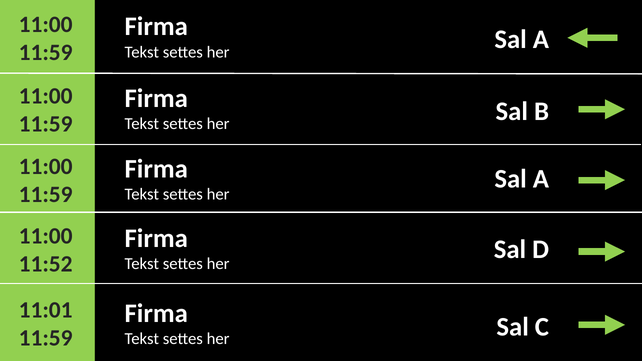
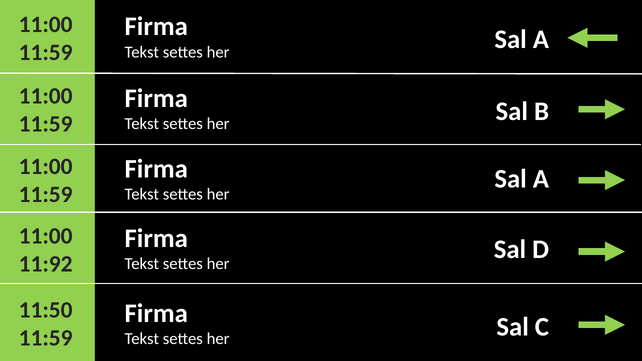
11:52: 11:52 -> 11:92 (46, 264)
11:01: 11:01 -> 11:50 (46, 310)
